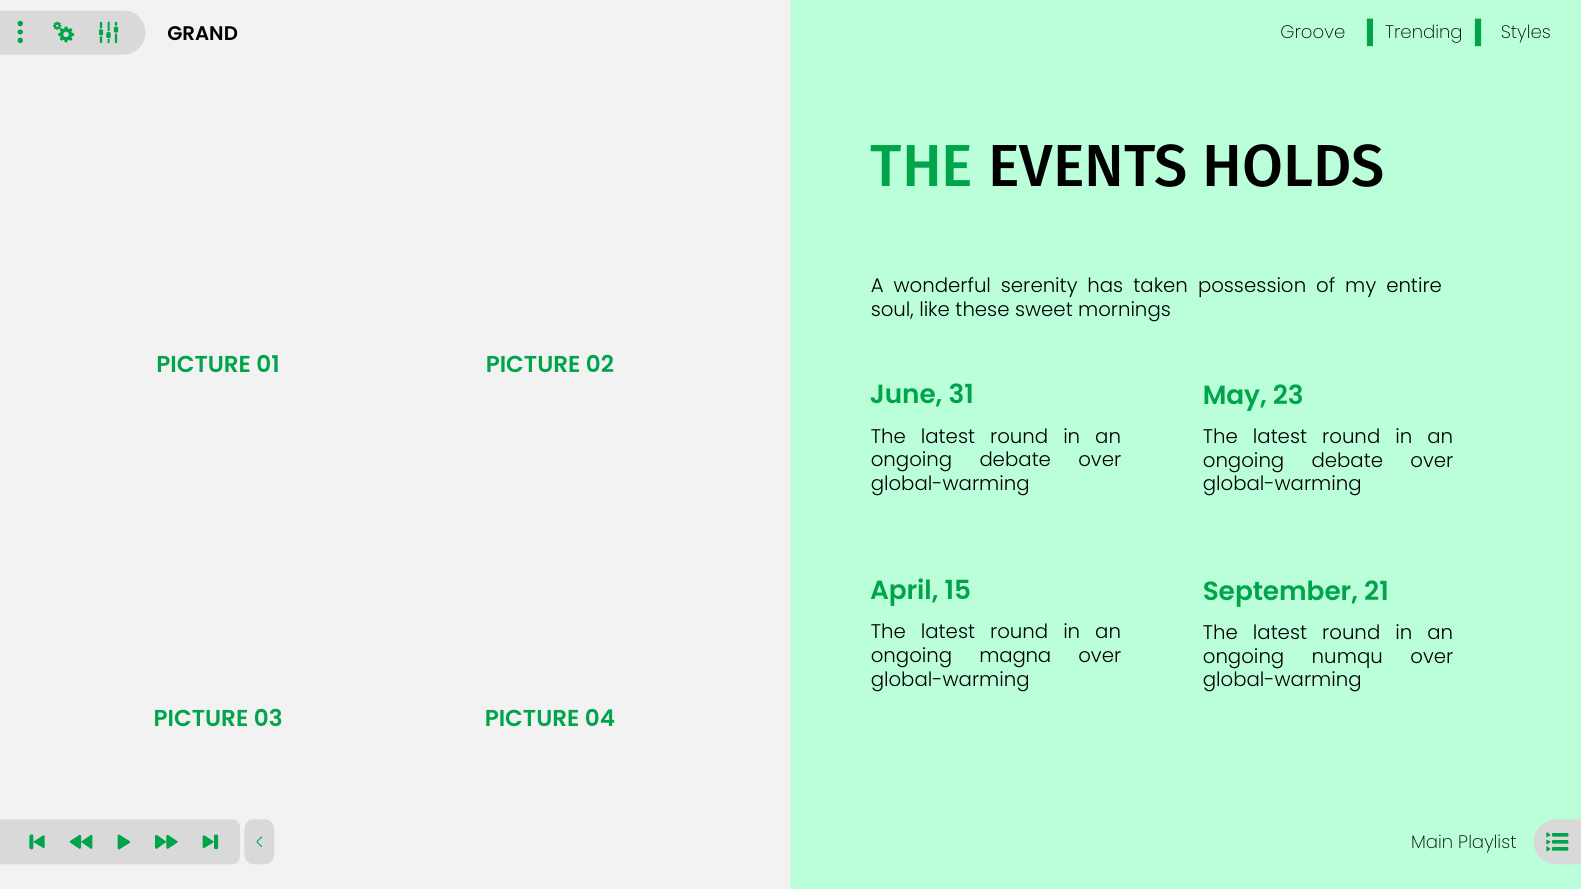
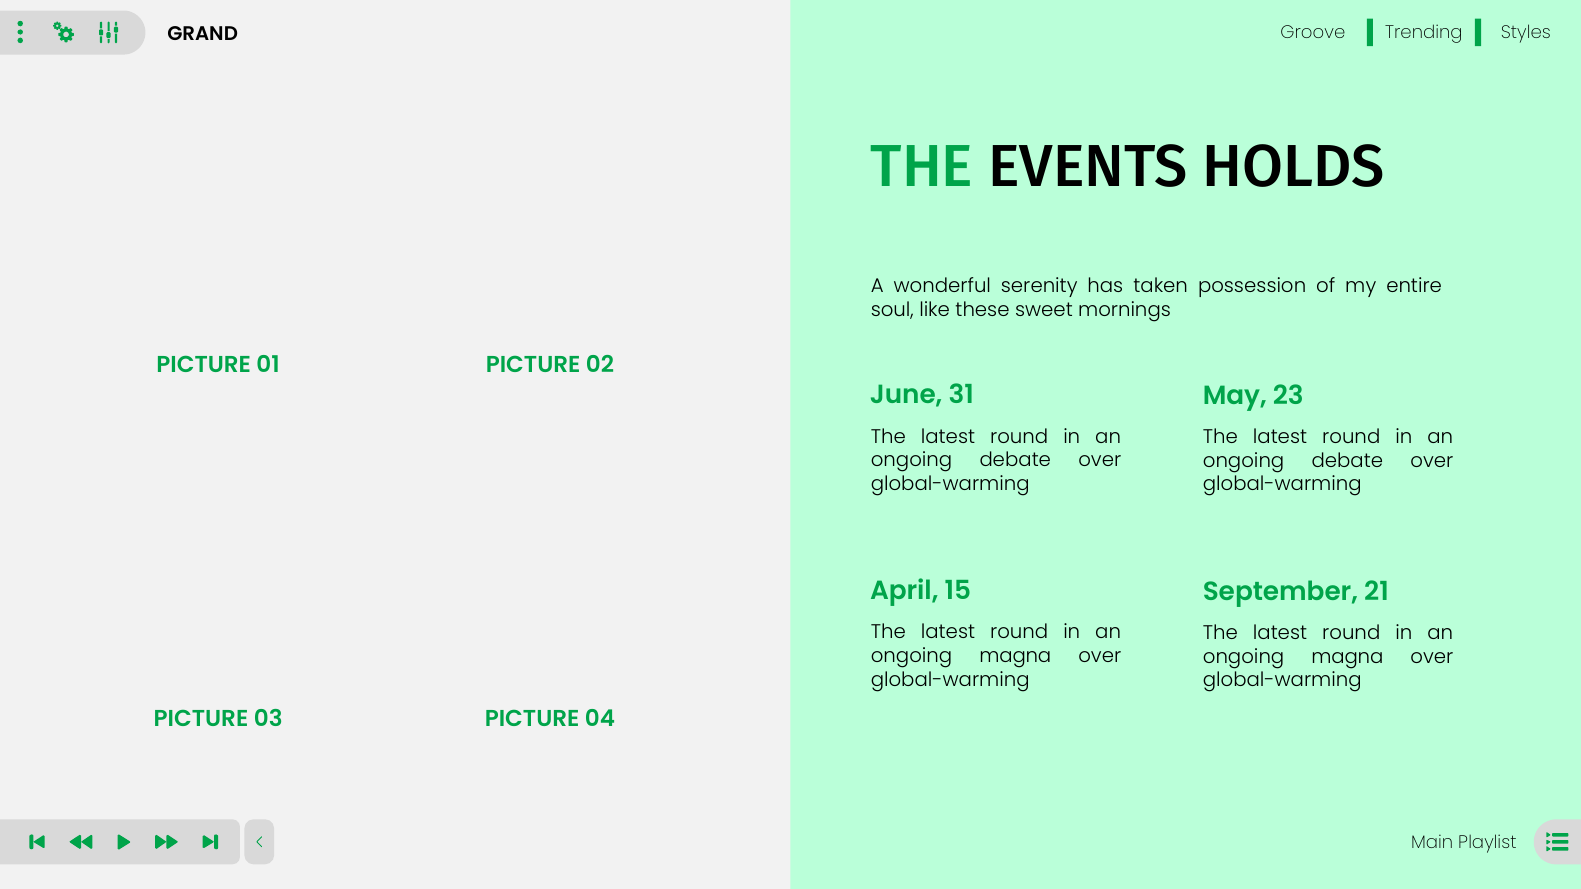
numqu: numqu -> magna (1347, 657)
